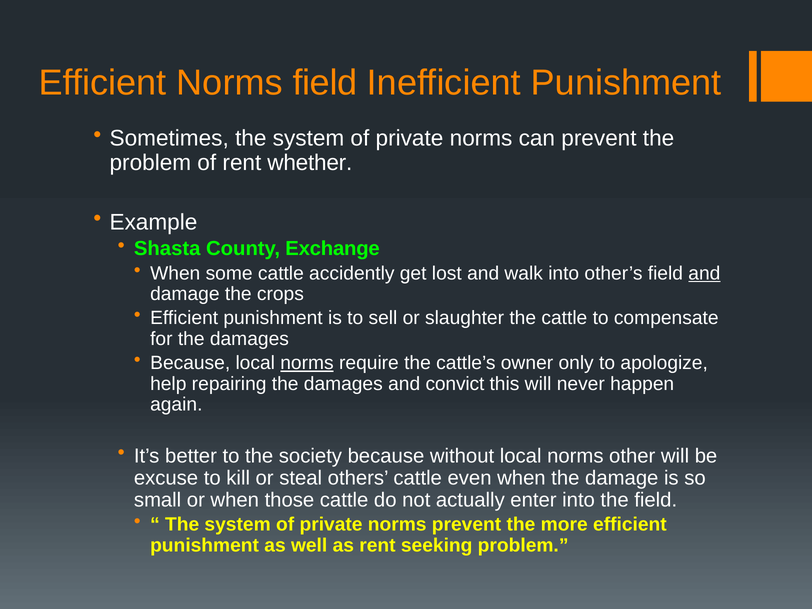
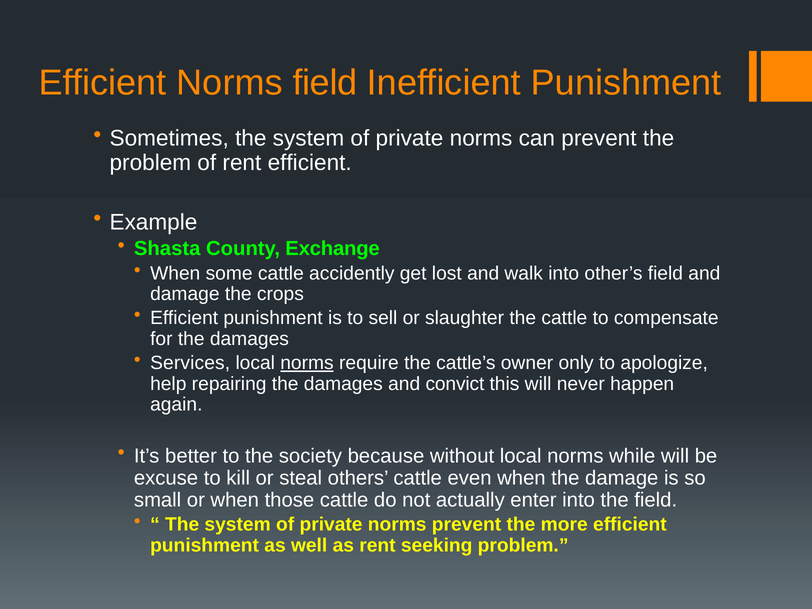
rent whether: whether -> efficient (310, 163)
and underline: present -> none (704, 273)
Because: Because -> Services (190, 363)
other: other -> while (632, 456)
